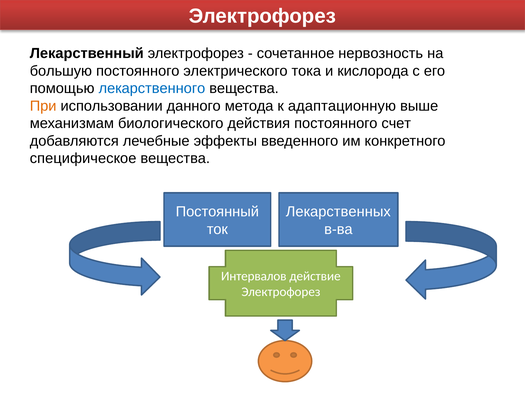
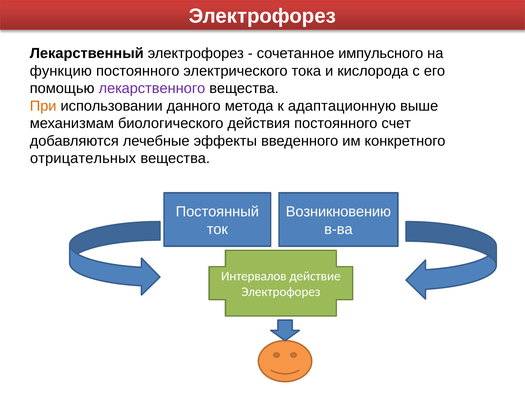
нервозность: нервозность -> импульсного (381, 53)
большую: большую -> функцию (61, 71)
лекарственного colour: blue -> purple (152, 88)
специфическое: специфическое -> отрицательных (83, 158)
Лекарственных: Лекарственных -> Возникновению (338, 212)
